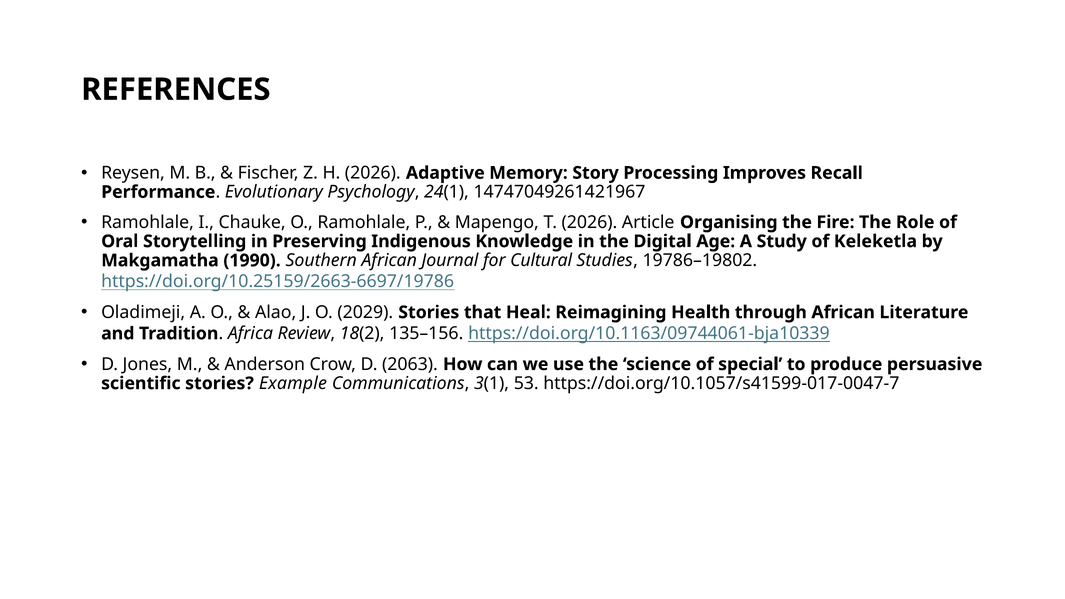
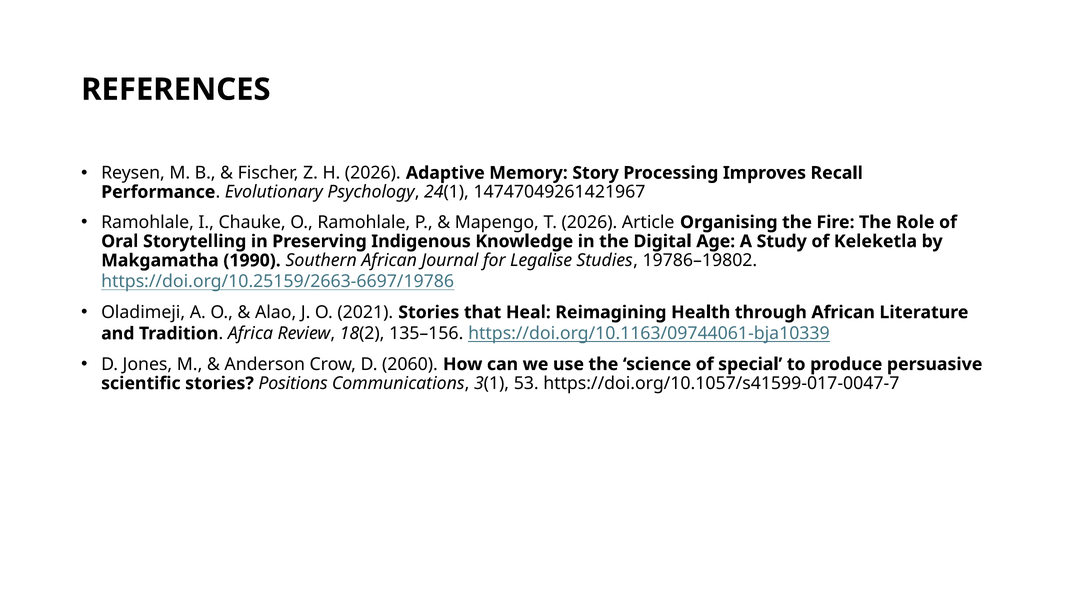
Cultural: Cultural -> Legalise (541, 260)
2029: 2029 -> 2021 (365, 312)
2063: 2063 -> 2060 (410, 364)
Example: Example -> Positions (293, 383)
